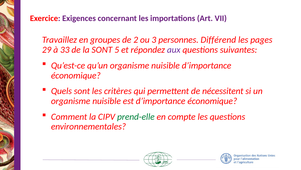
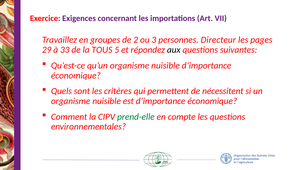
Différend: Différend -> Directeur (218, 40)
la SONT: SONT -> TOUS (102, 50)
aux colour: purple -> black (174, 50)
